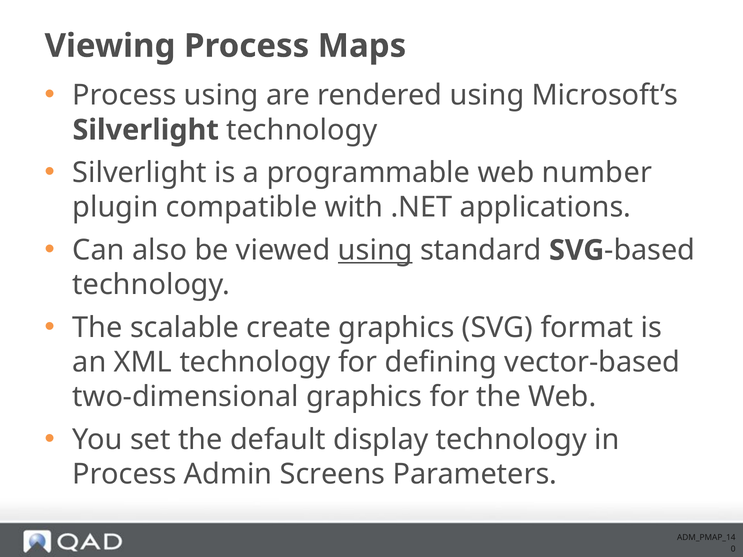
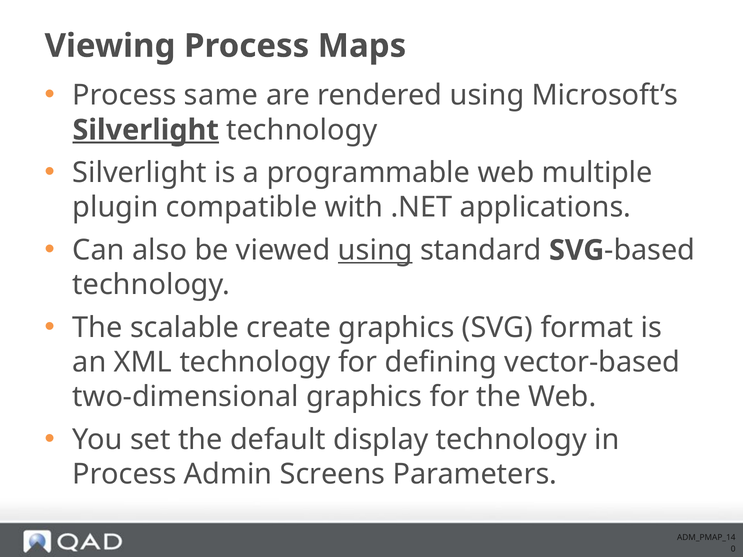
Process using: using -> same (221, 95)
Silverlight underline: none -> present (146, 130)
number: number -> multiple (597, 173)
